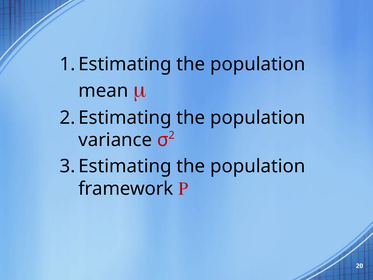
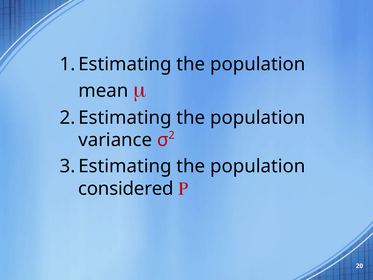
framework: framework -> considered (126, 188)
